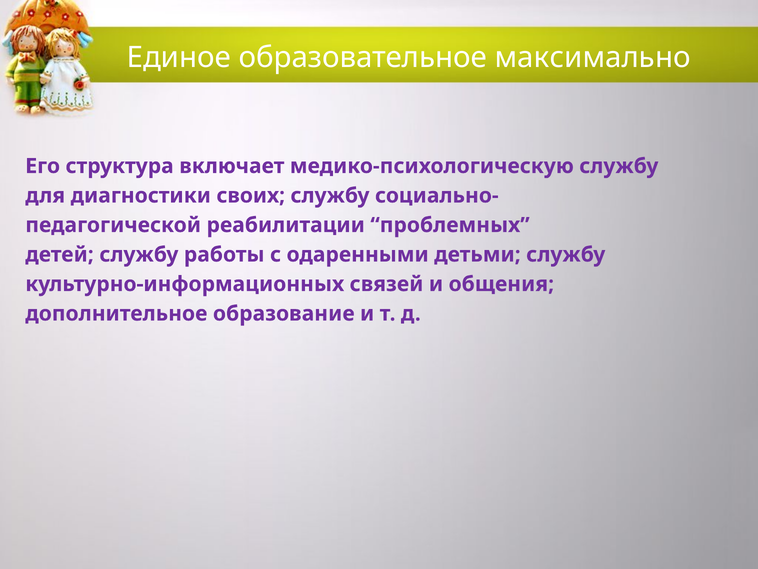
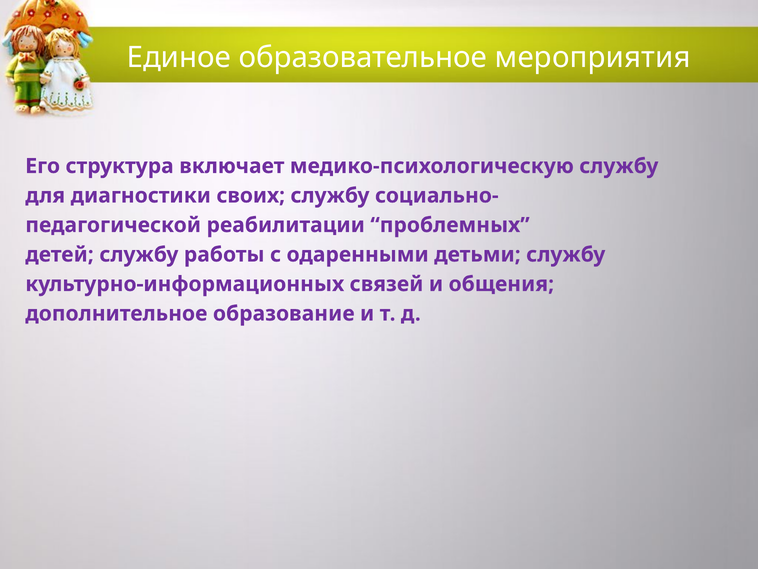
максимально: максимально -> мероприятия (593, 57)
